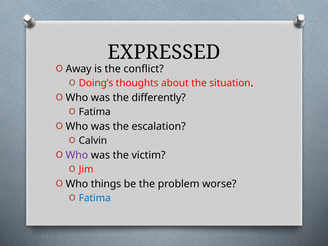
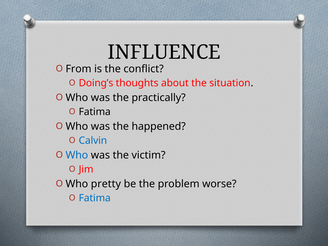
EXPRESSED: EXPRESSED -> INFLUENCE (164, 52)
Away: Away -> From (79, 69)
differently: differently -> practically (159, 98)
escalation: escalation -> happened (159, 126)
Calvin colour: black -> blue (93, 141)
Who colour: purple -> blue (77, 155)
things: things -> pretty (106, 184)
